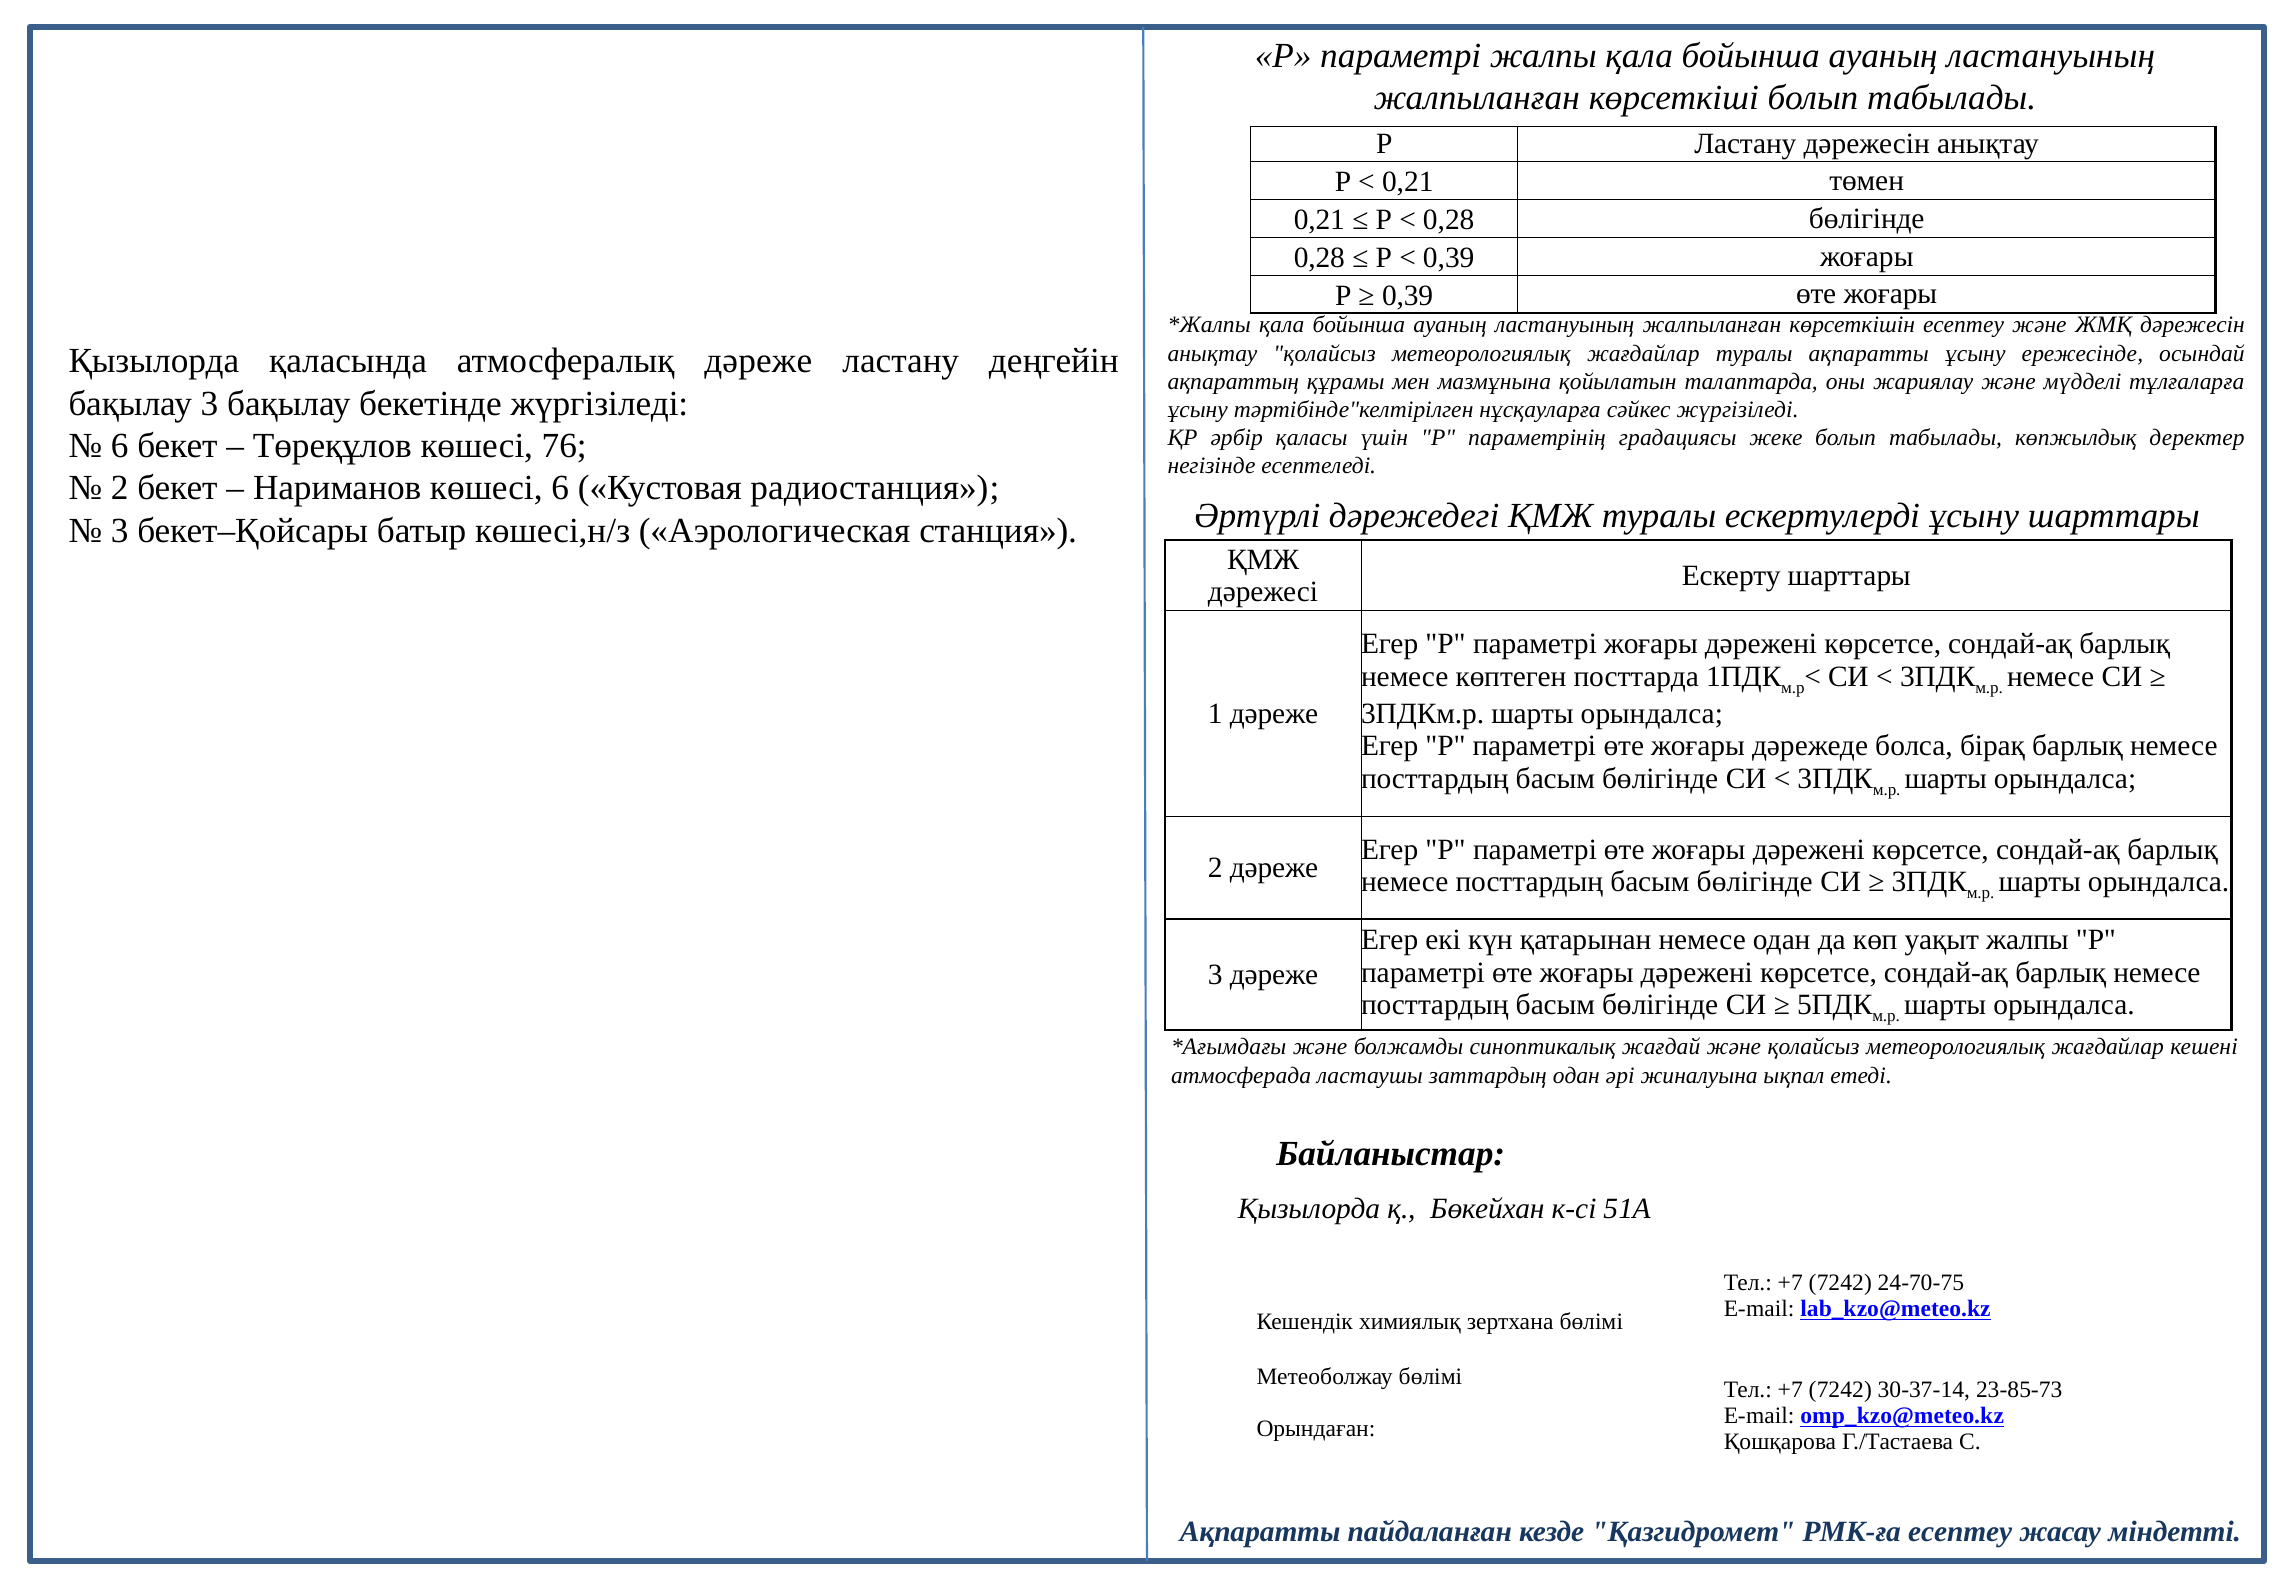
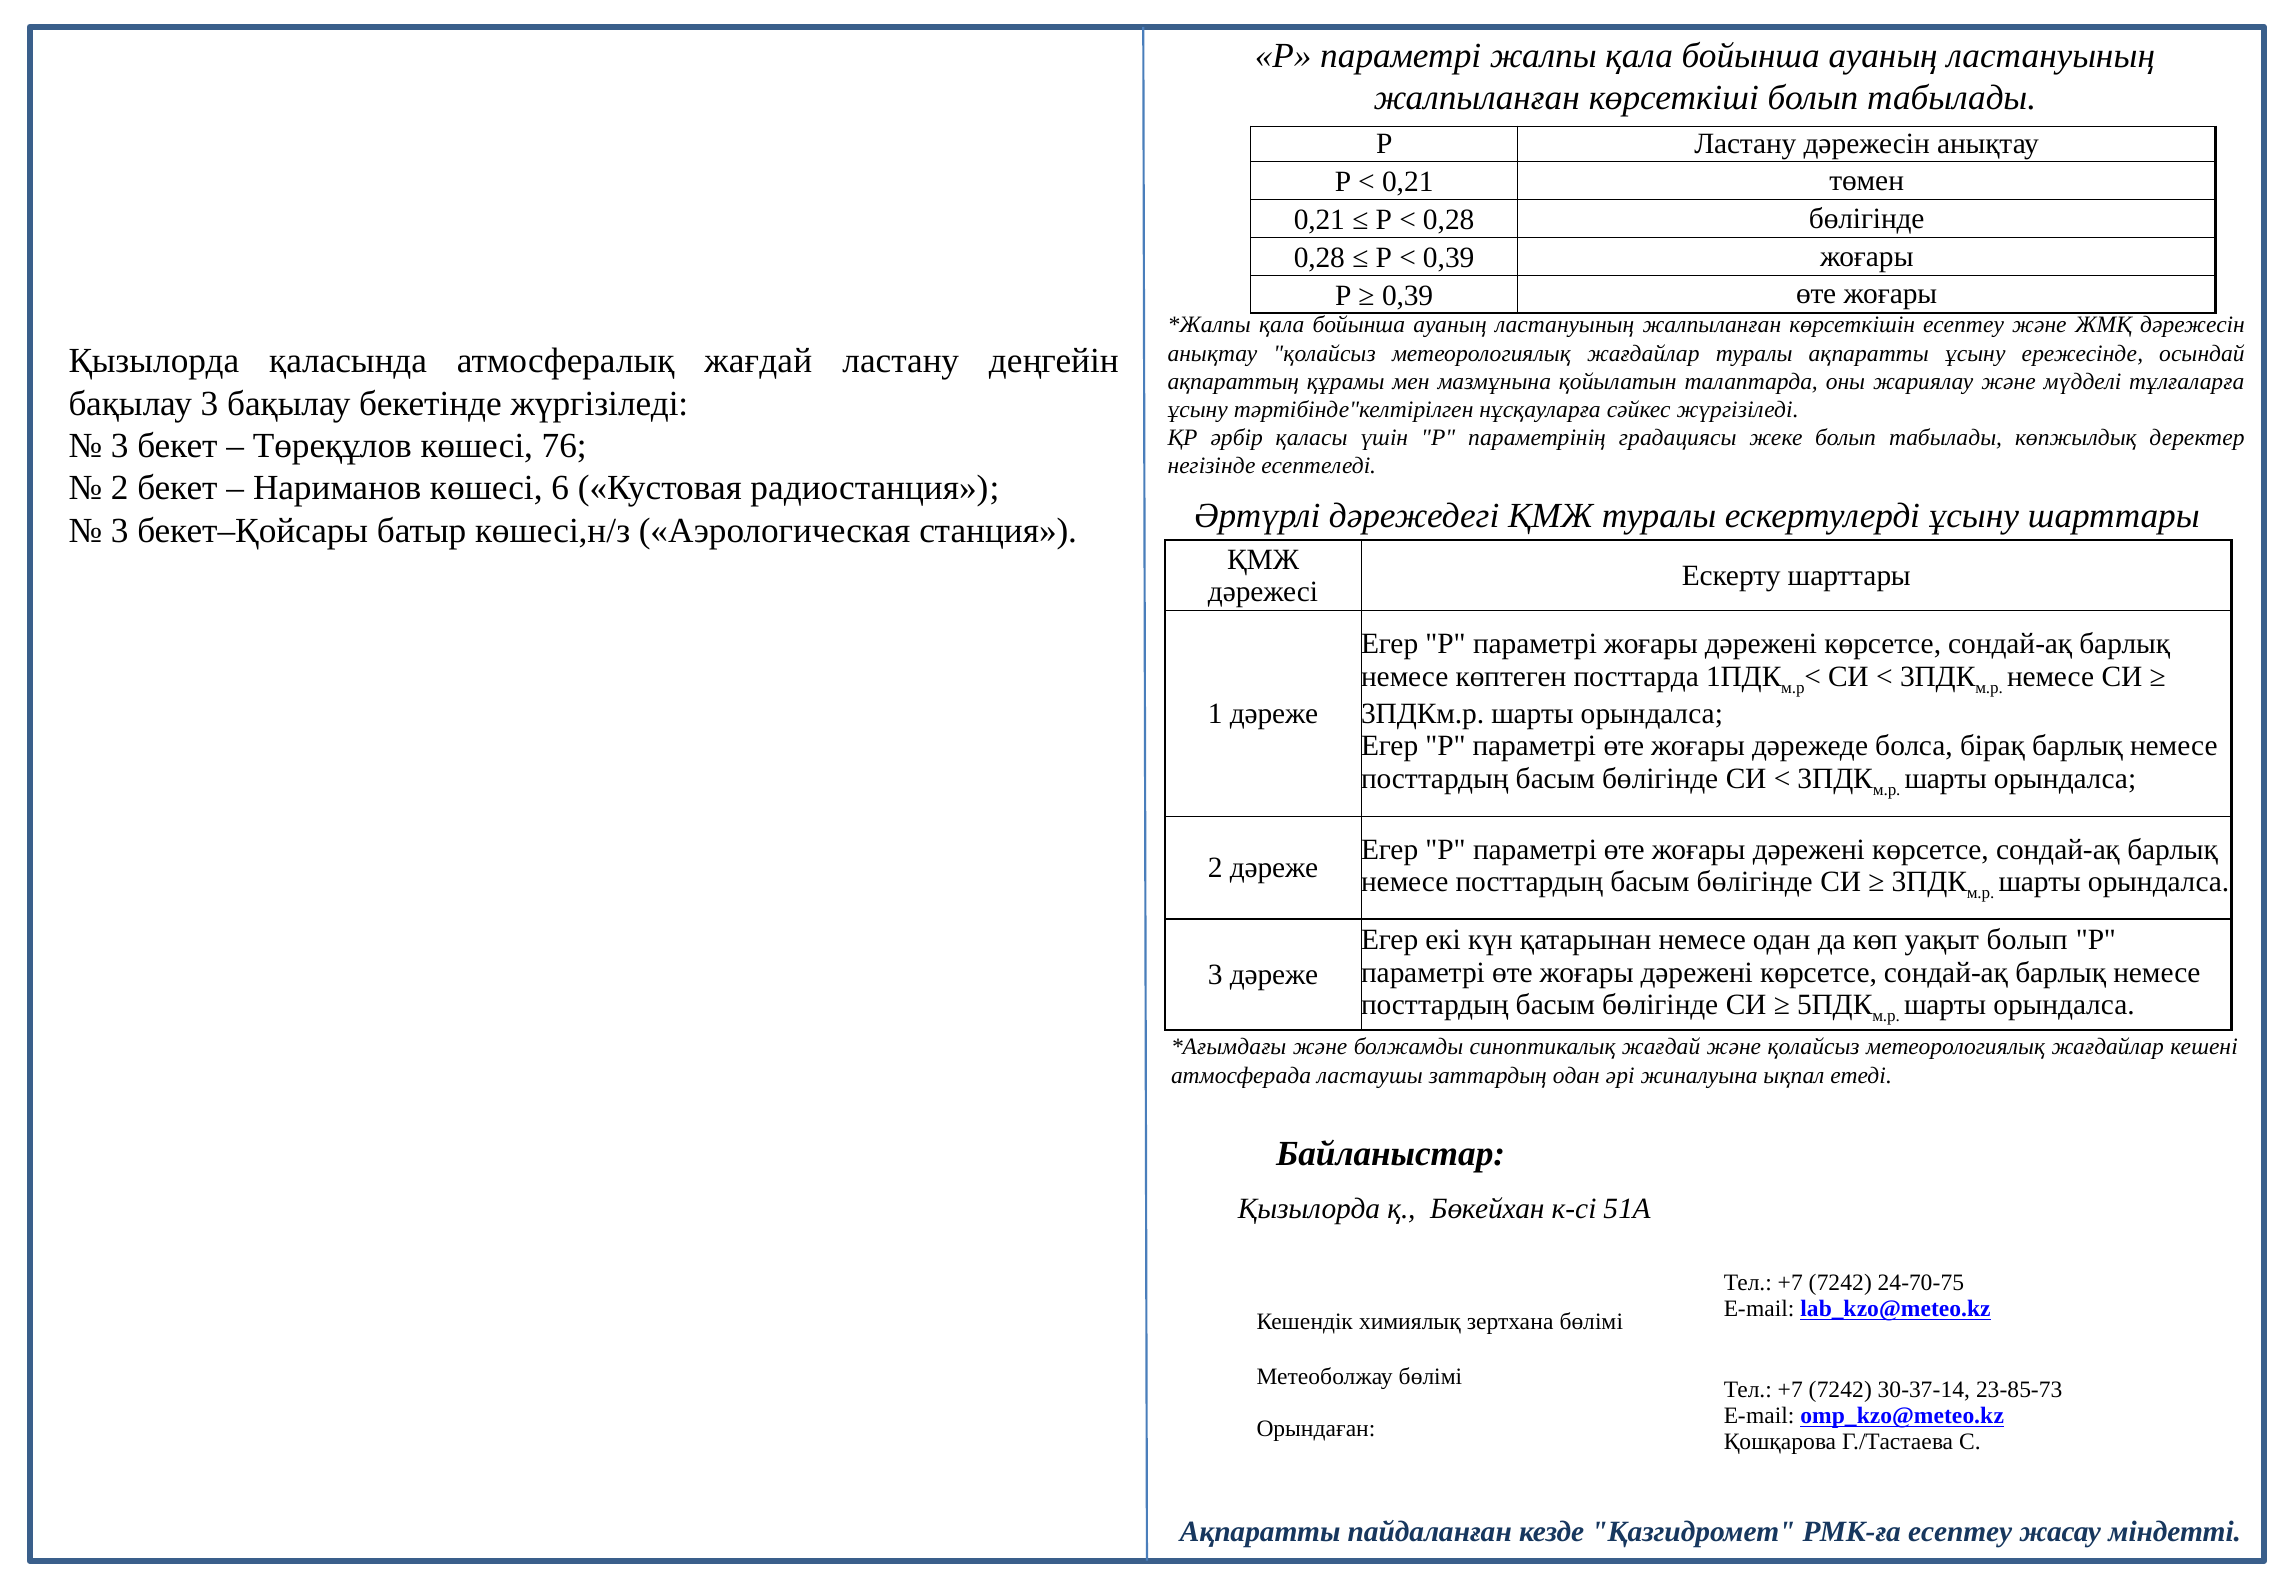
атмосфералық дәреже: дәреже -> жағдай (758, 361)
6: 6 -> 3 (120, 446)
уақыт жалпы: жалпы -> болып (2027, 940)
